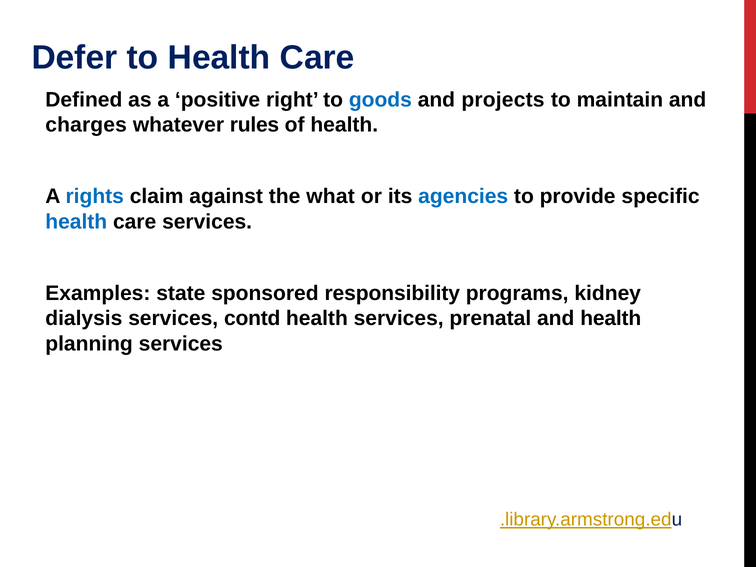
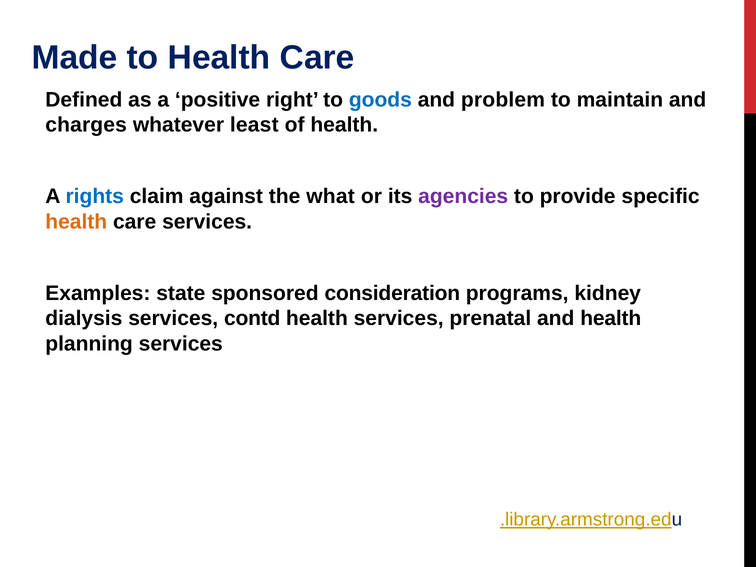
Defer: Defer -> Made (74, 58)
projects: projects -> problem (503, 100)
rules: rules -> least (254, 125)
agencies colour: blue -> purple (463, 197)
health colour: blue -> orange (76, 222)
responsibility: responsibility -> consideration (392, 293)
